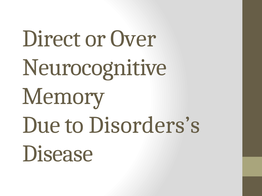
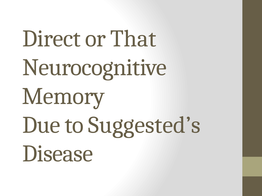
Over: Over -> That (133, 39)
Disorders’s: Disorders’s -> Suggested’s (144, 125)
